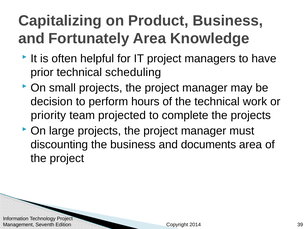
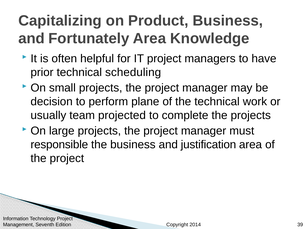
hours: hours -> plane (145, 102)
priority: priority -> usually (48, 116)
discounting: discounting -> responsible (59, 145)
documents: documents -> justification (208, 145)
